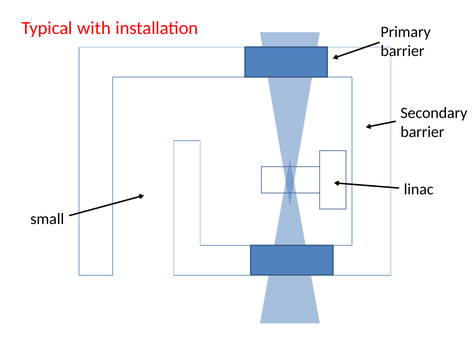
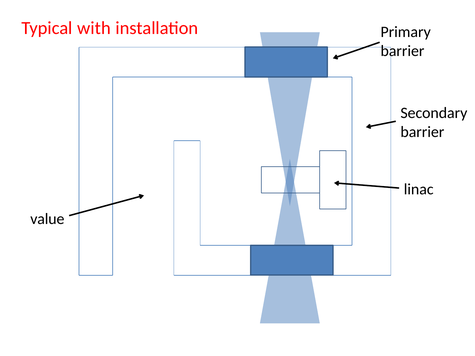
small: small -> value (47, 219)
